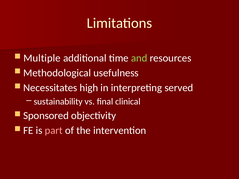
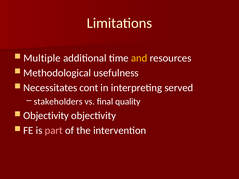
and colour: light green -> yellow (139, 58)
high: high -> cont (89, 88)
sustainability: sustainability -> stakeholders (58, 102)
clinical: clinical -> quality (128, 102)
Sponsored: Sponsored -> Objectivity (46, 116)
